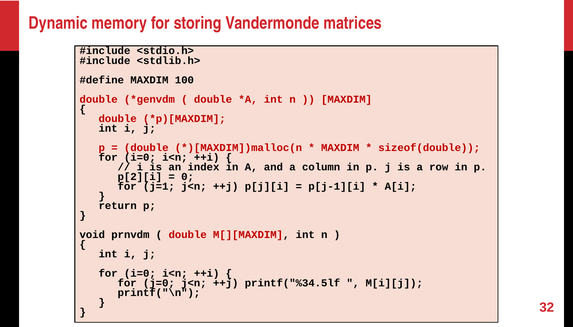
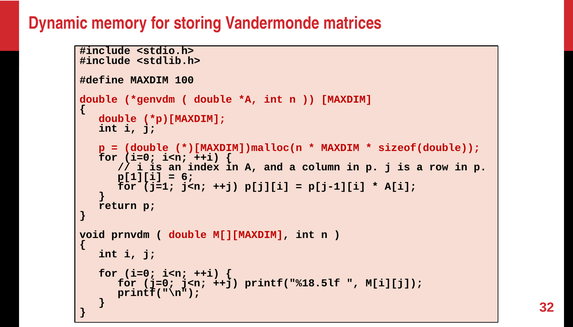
p[2][i: p[2][i -> p[1][i (140, 177)
0: 0 -> 6 (188, 177)
printf("%34.5lf: printf("%34.5lf -> printf("%18.5lf (292, 283)
